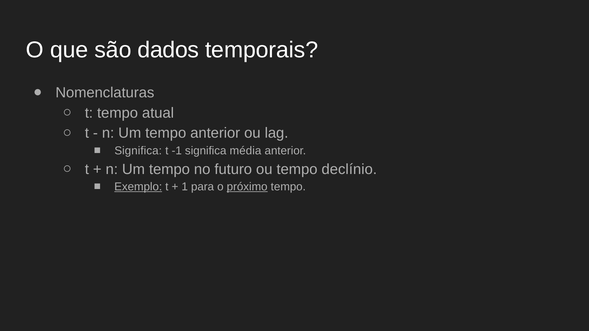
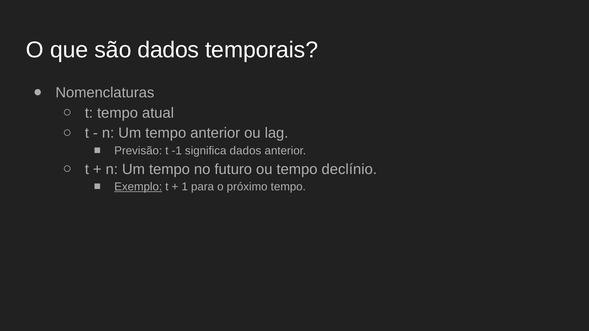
Significa: Significa -> Previsão (138, 151)
significa média: média -> dados (245, 151)
próximo underline: present -> none (247, 187)
